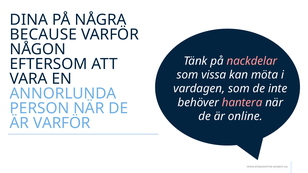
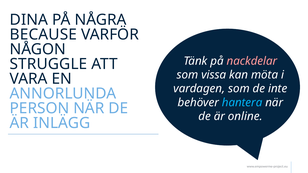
EFTERSOM: EFTERSOM -> STRUGGLE (48, 64)
hantera colour: pink -> light blue (242, 103)
ÄR VARFÖR: VARFÖR -> INLÄGG (62, 123)
